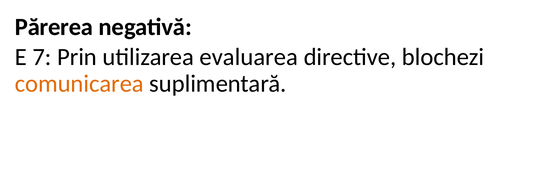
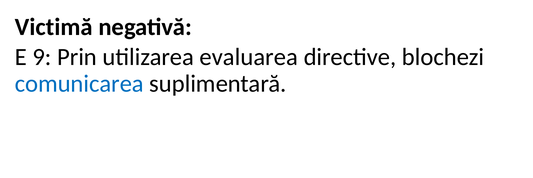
Părerea: Părerea -> Victimă (54, 27)
7: 7 -> 9 (42, 57)
comunicarea colour: orange -> blue (79, 84)
